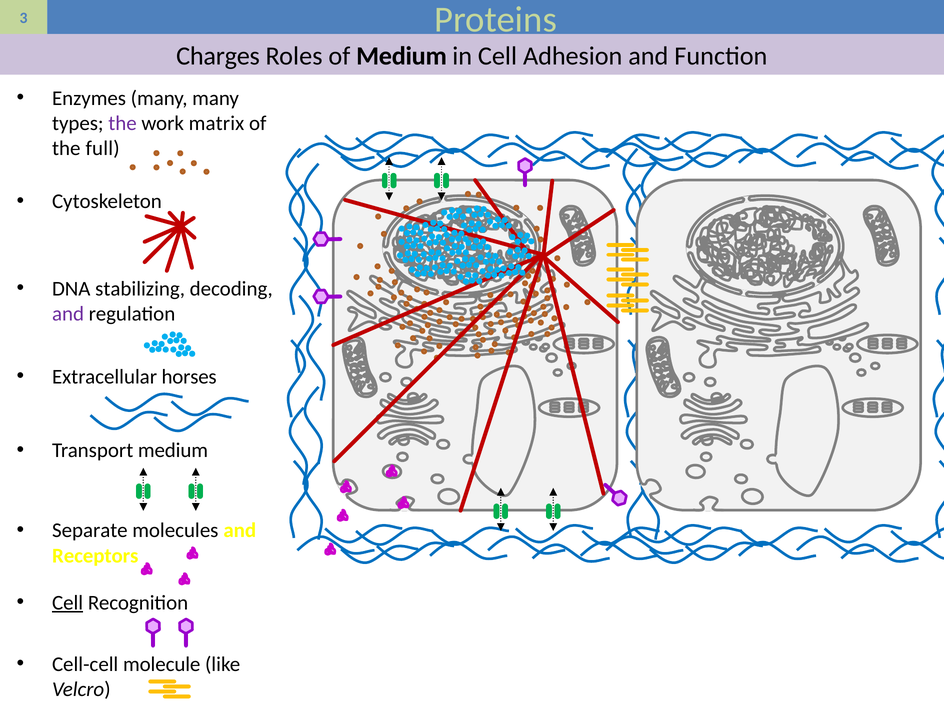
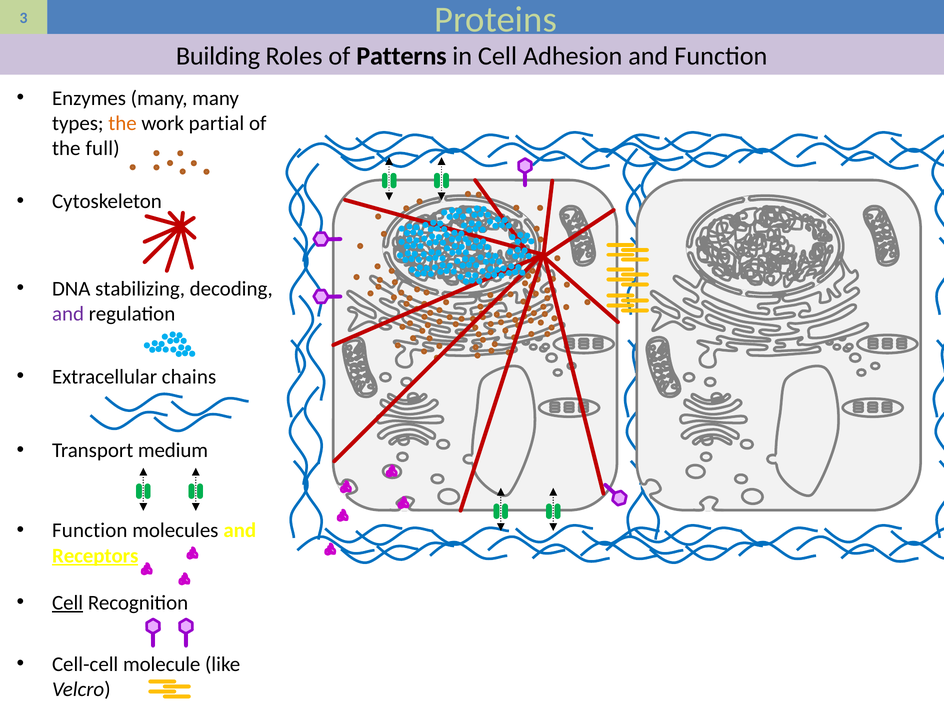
Charges: Charges -> Building (218, 56)
of Medium: Medium -> Patterns (401, 56)
the colour: purple -> orange (123, 123)
matrix: matrix -> partial (216, 123)
horses: horses -> chains (189, 377)
Separate: Separate -> Function (90, 531)
Receptors underline: none -> present (95, 556)
